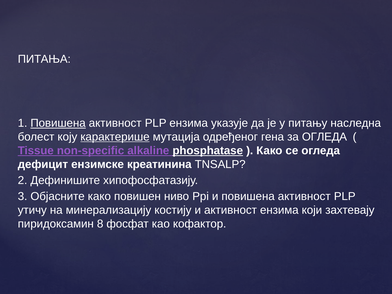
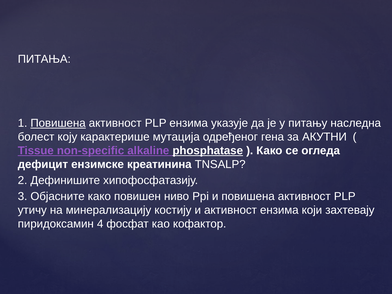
карактерише underline: present -> none (115, 137)
за ОГЛЕДА: ОГЛЕДА -> АКУТНИ (324, 137)
8: 8 -> 4 (100, 224)
